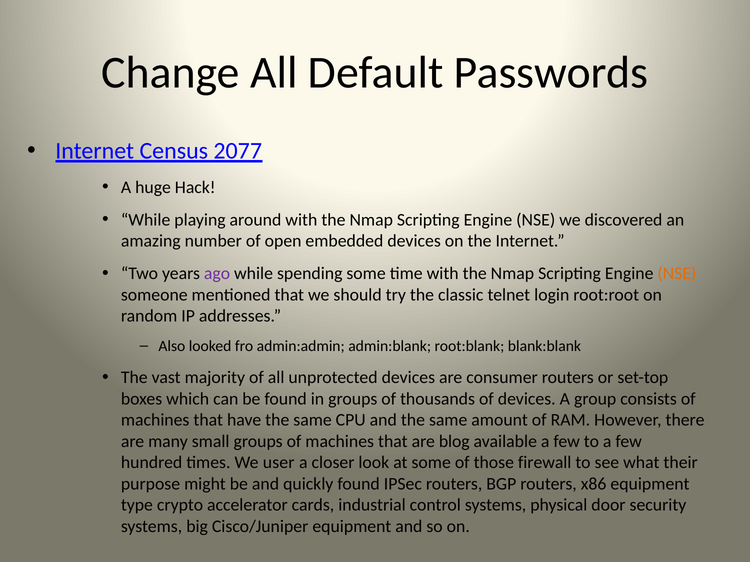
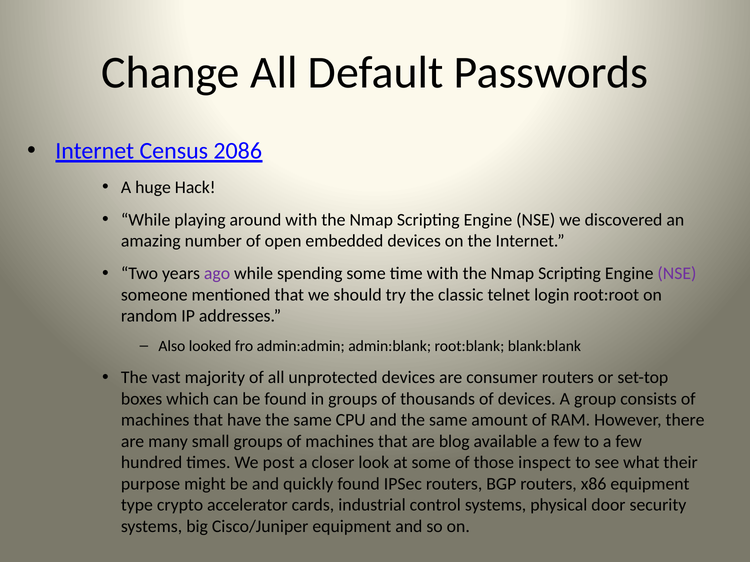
2077: 2077 -> 2086 (238, 151)
NSE colour: orange -> purple (677, 274)
user: user -> post (279, 463)
firewall: firewall -> inspect (545, 463)
